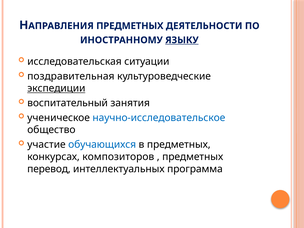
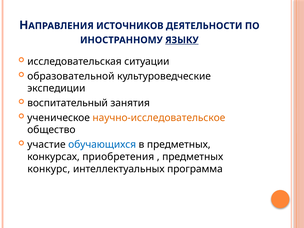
ПРЕДМЕТНЫХ: ПРЕДМЕТНЫХ -> ИСТОЧНИКОВ (130, 26)
поздравительная: поздравительная -> образовательной (71, 76)
экспедиции underline: present -> none (56, 88)
научно-исследовательское colour: blue -> orange (159, 118)
композиторов: композиторов -> приобретения (118, 157)
перевод: перевод -> конкурс (49, 169)
